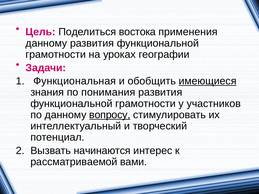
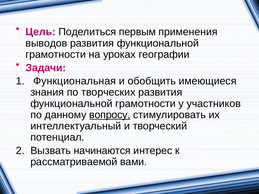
востока: востока -> первым (137, 32)
данному: данному -> выводов (46, 43)
имеющиеся underline: present -> none (208, 81)
понимания: понимания -> творческих (108, 92)
